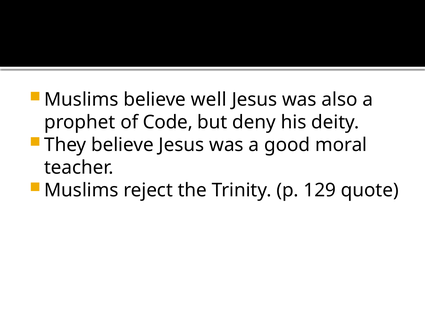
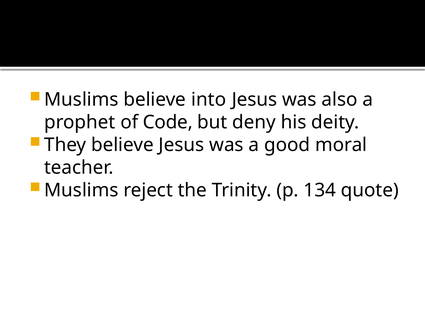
well: well -> into (209, 99)
129: 129 -> 134 (320, 190)
